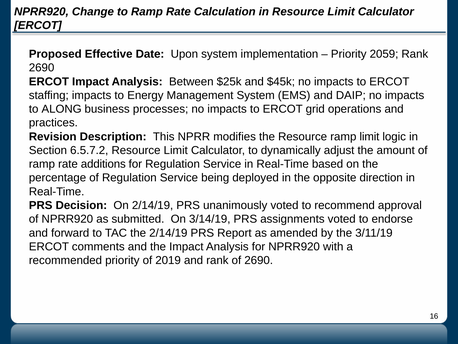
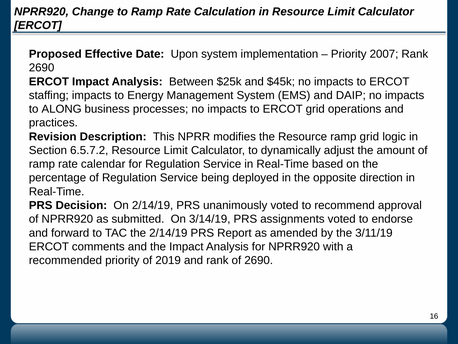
2059: 2059 -> 2007 (384, 54)
ramp limit: limit -> grid (369, 136)
additions: additions -> calendar (103, 164)
